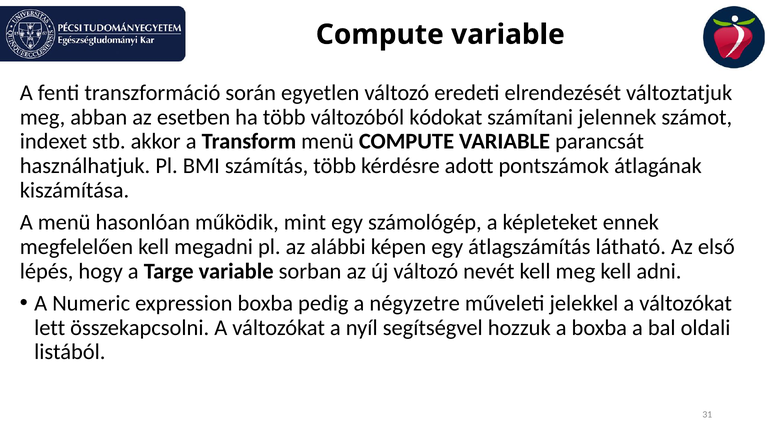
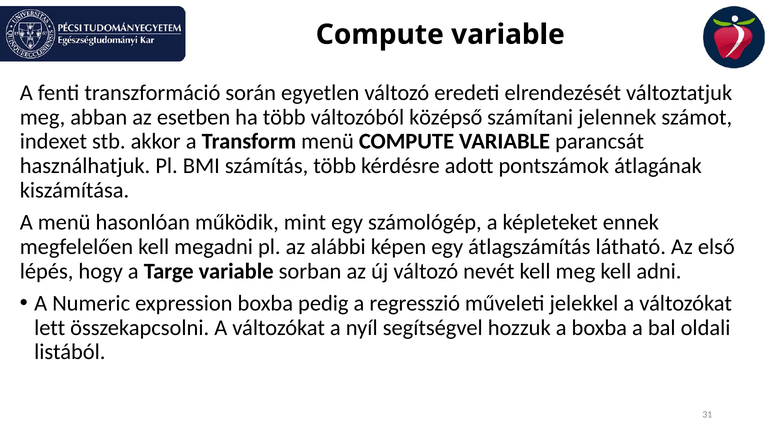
kódokat: kódokat -> középső (446, 117)
négyzetre: négyzetre -> regresszió (415, 303)
